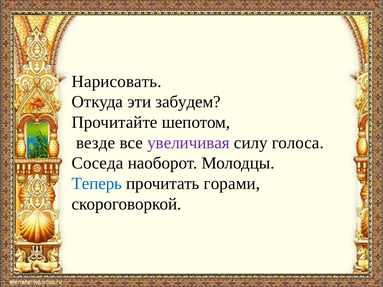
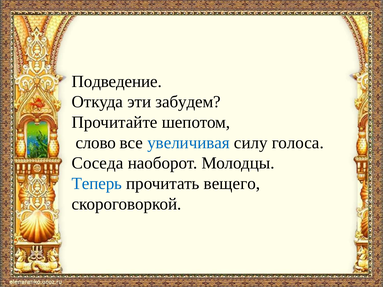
Нарисовать: Нарисовать -> Подведение (117, 82)
везде: везде -> слово (96, 143)
увеличивая colour: purple -> blue (189, 143)
горами: горами -> вещего (232, 184)
